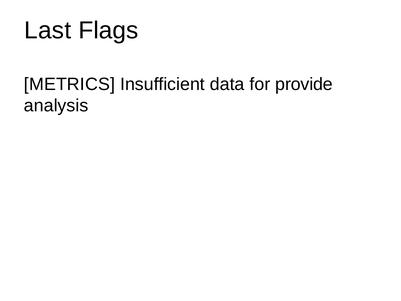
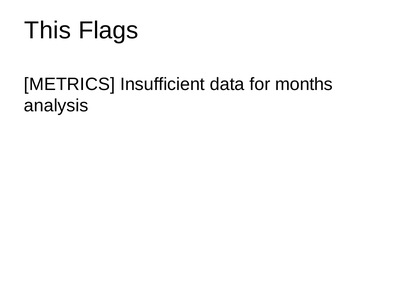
Last: Last -> This (48, 30)
provide: provide -> months (304, 84)
